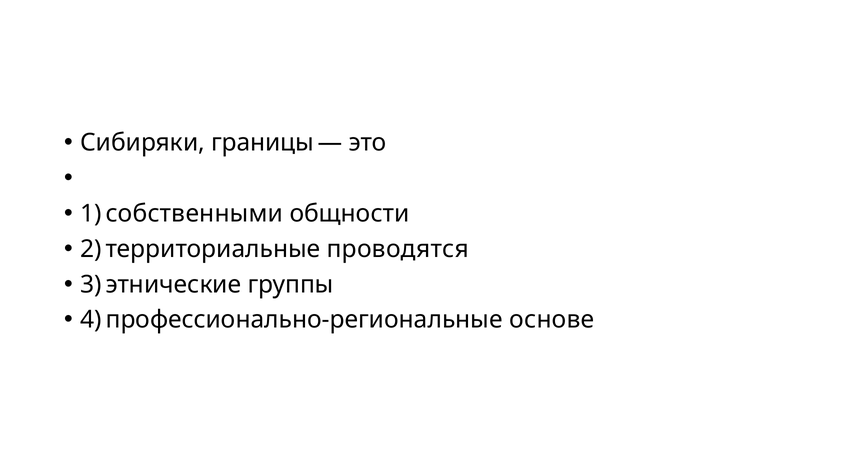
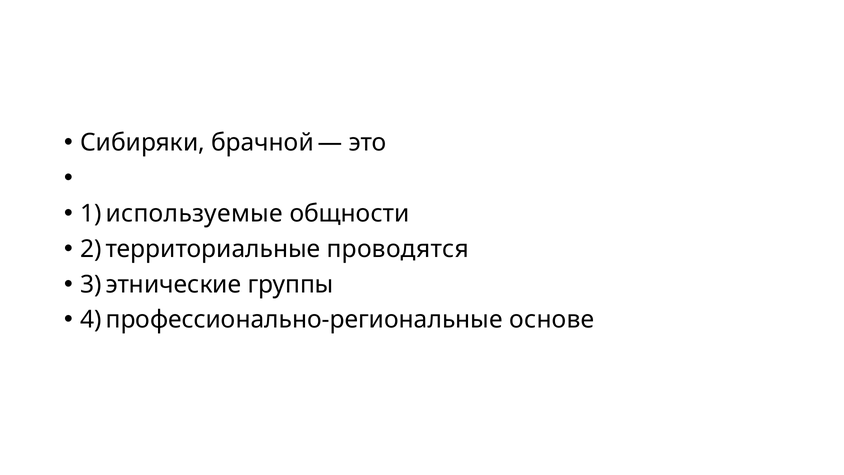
границы: границы -> брачной (263, 143)
собственными: собственными -> используемые (194, 213)
